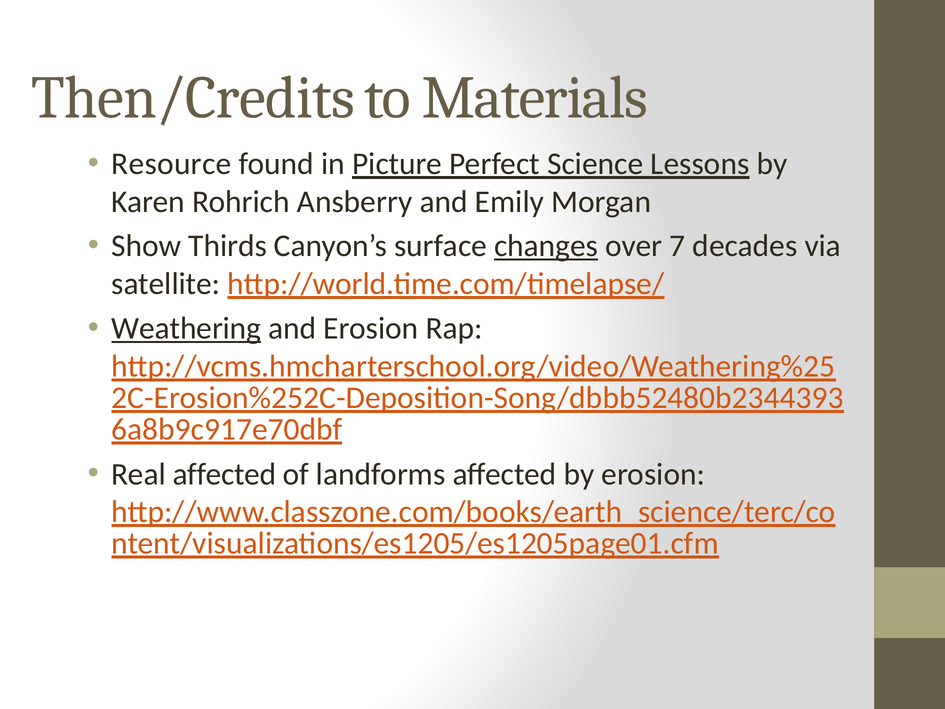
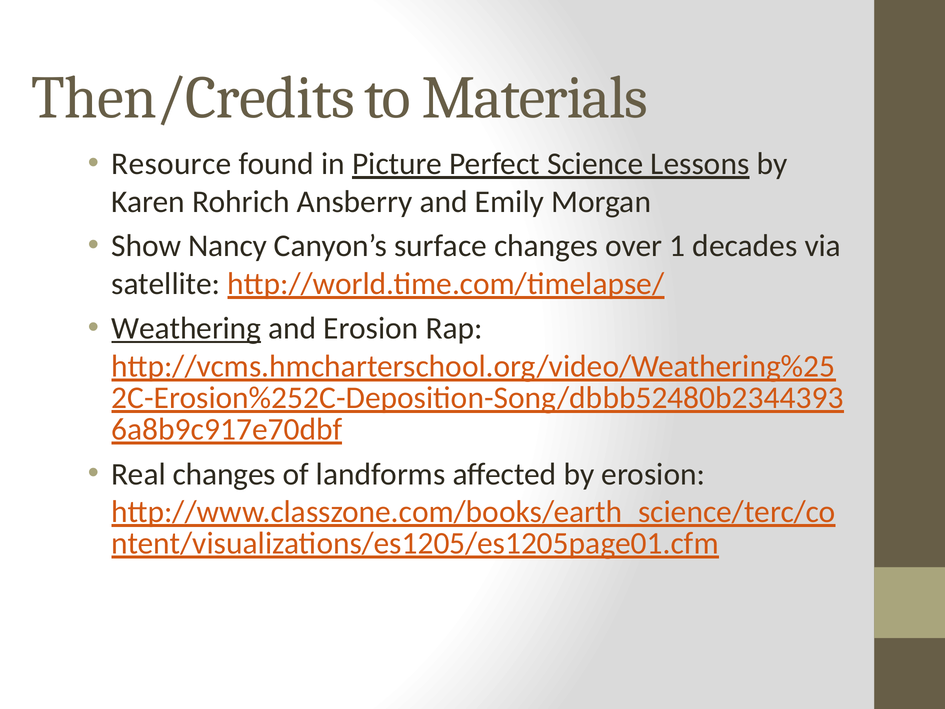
Thirds: Thirds -> Nancy (228, 246)
changes underline: present -> none (546, 246)
7: 7 -> 1 (677, 246)
Real affected: affected -> changes (224, 474)
